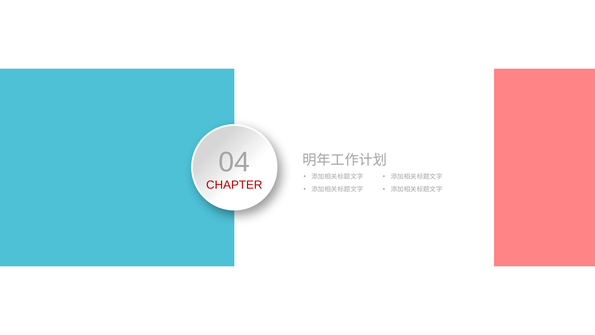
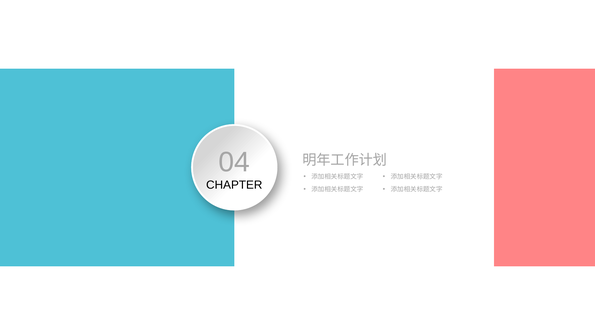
CHAPTER colour: red -> black (234, 185)
